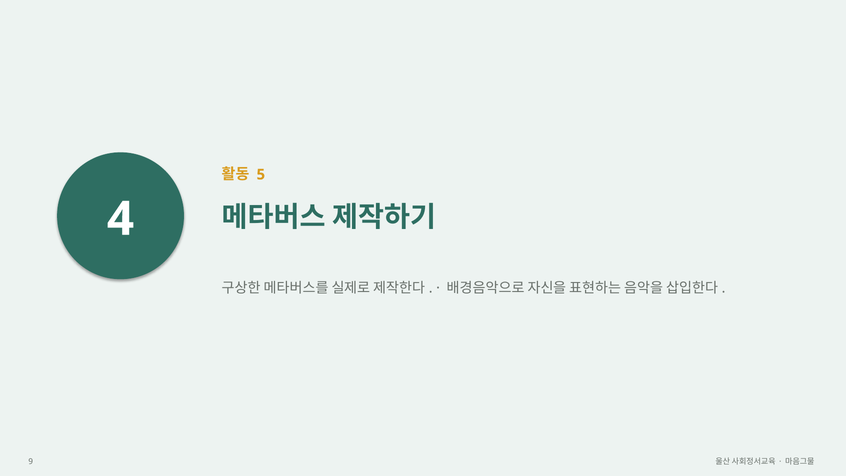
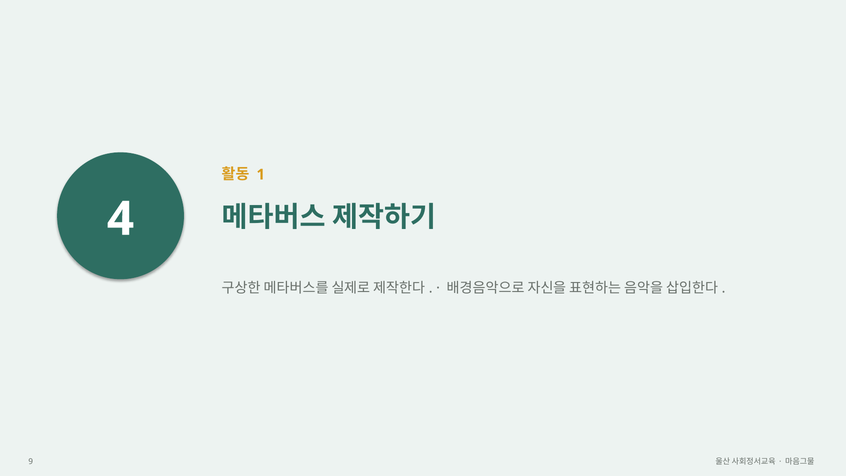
5: 5 -> 1 (261, 174)
